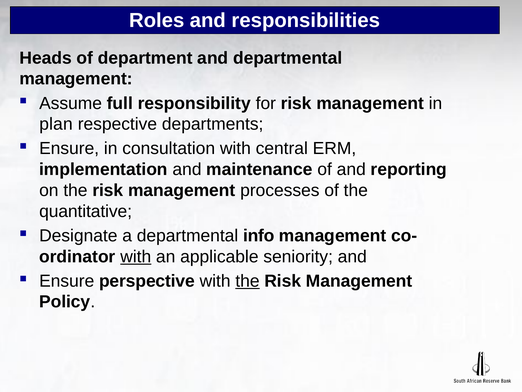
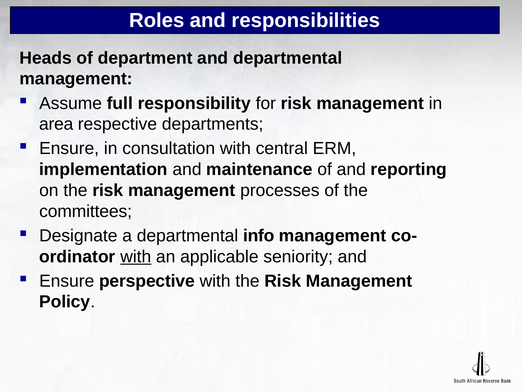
plan: plan -> area (56, 124)
quantitative: quantitative -> committees (86, 211)
the underline: present -> none (247, 281)
